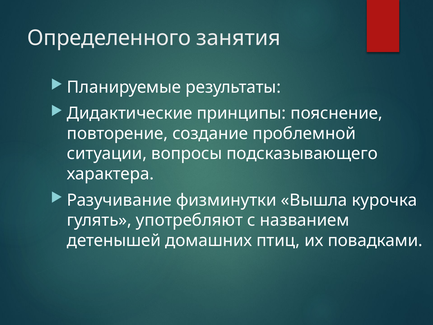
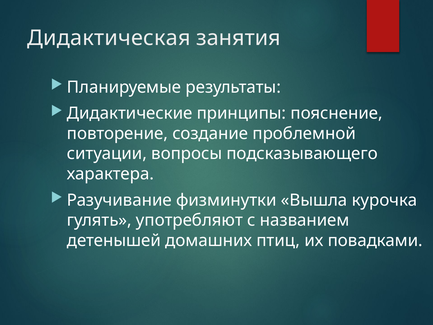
Определенного: Определенного -> Дидактическая (109, 38)
